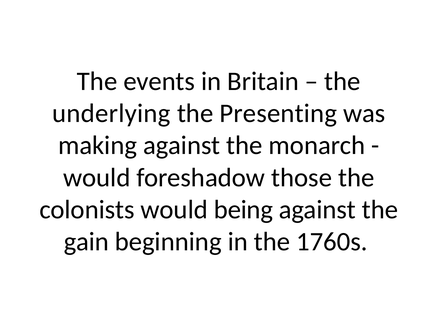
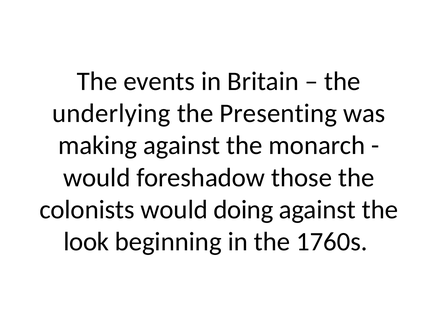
being: being -> doing (243, 210)
gain: gain -> look (86, 242)
